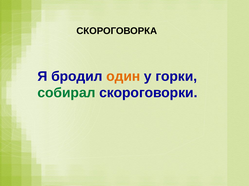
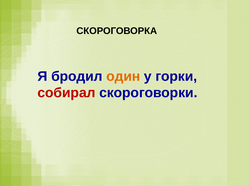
собирал colour: green -> red (66, 93)
